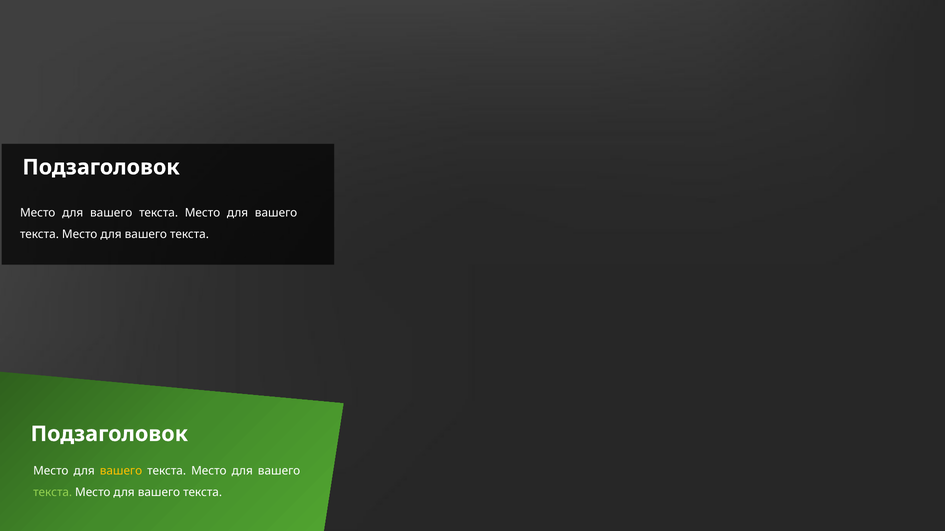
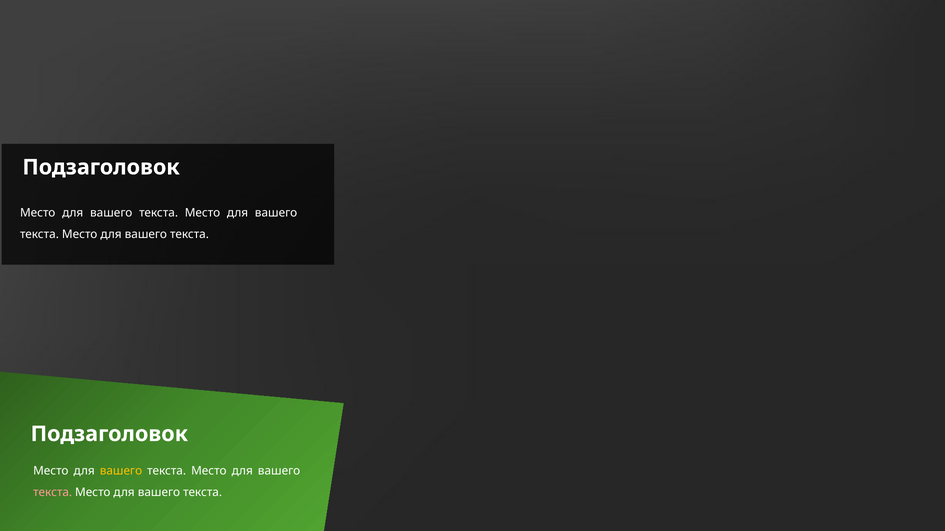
текста colour: light green -> pink (53, 493)
